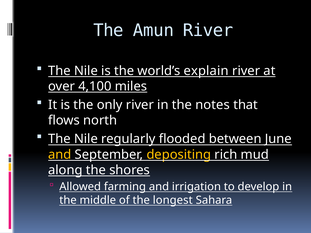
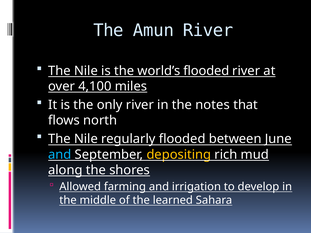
world’s explain: explain -> flooded (206, 71)
and colour: yellow -> light blue (60, 155)
longest: longest -> learned (173, 200)
